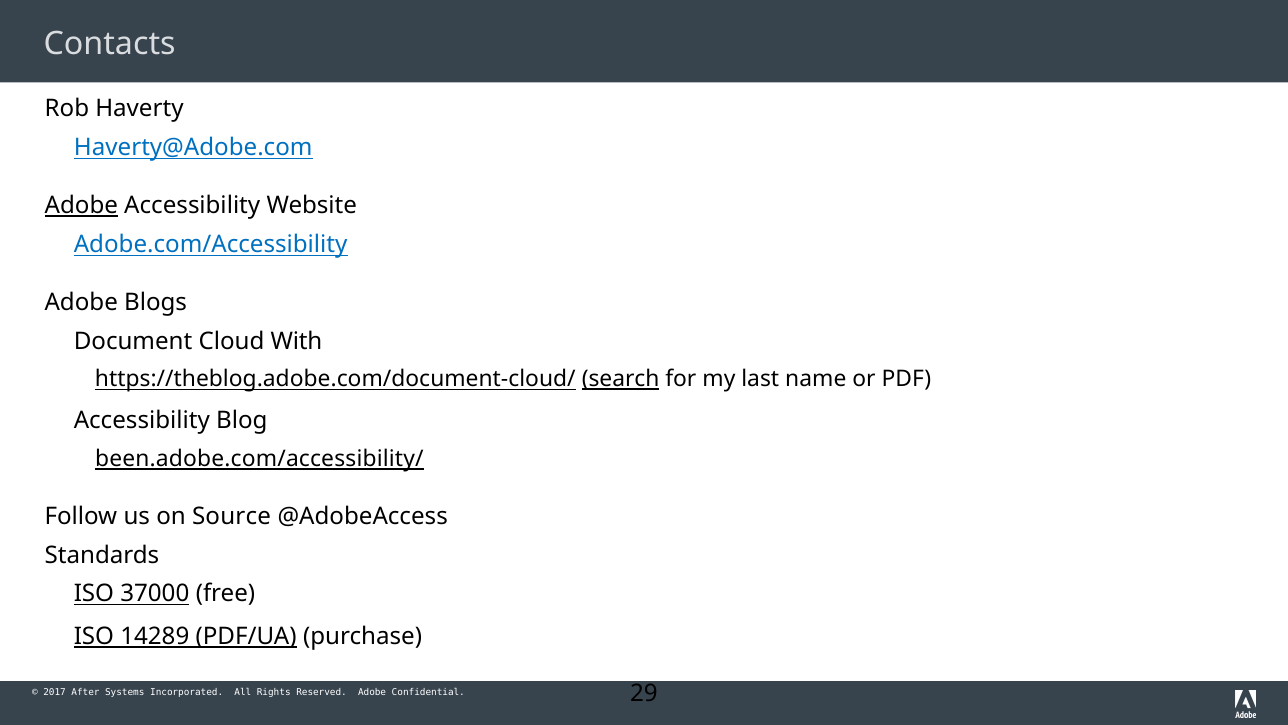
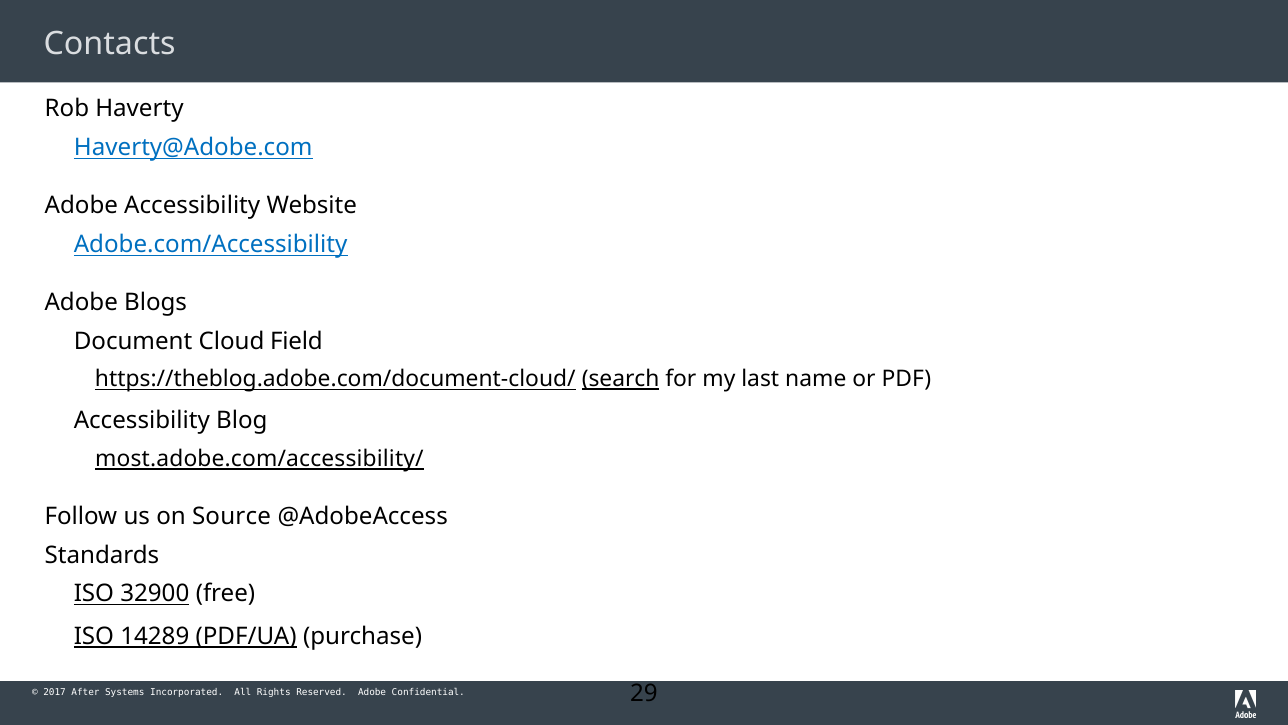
Adobe underline: present -> none (81, 206)
With: With -> Field (296, 341)
been.adobe.com/accessibility/: been.adobe.com/accessibility/ -> most.adobe.com/accessibility/ (259, 458)
37000: 37000 -> 32900 (155, 593)
